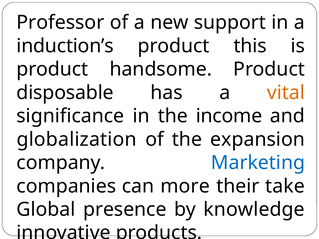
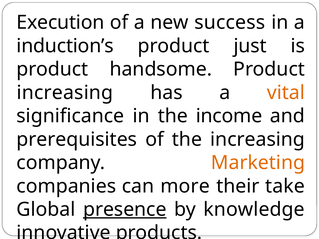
Professor: Professor -> Execution (60, 23)
support: support -> success (230, 23)
this: this -> just (250, 46)
disposable: disposable -> increasing (65, 93)
globalization: globalization -> prerequisites (77, 140)
the expansion: expansion -> increasing (258, 140)
Marketing colour: blue -> orange (258, 163)
presence underline: none -> present (125, 210)
